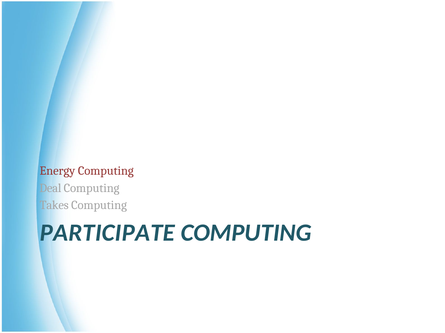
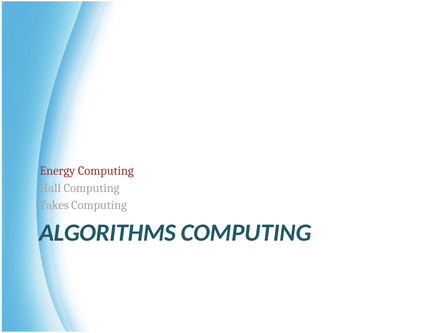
Deal: Deal -> Hall (50, 188)
PARTICIPATE: PARTICIPATE -> ALGORITHMS (108, 233)
